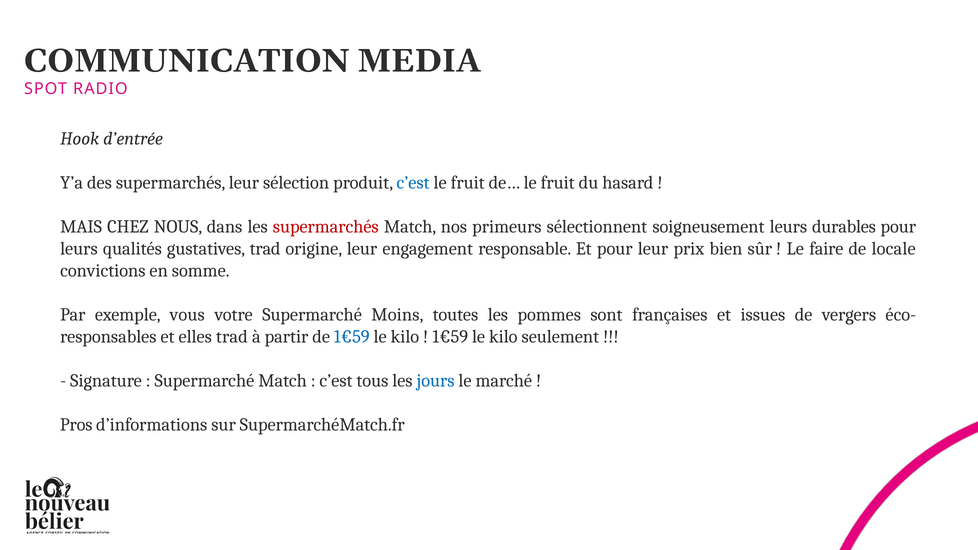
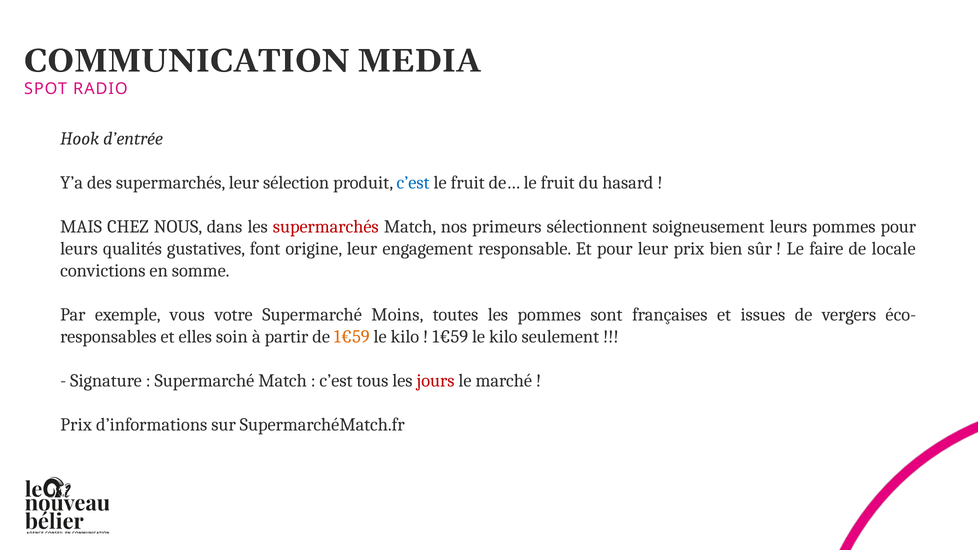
leurs durables: durables -> pommes (844, 227)
gustatives trad: trad -> font (265, 249)
elles trad: trad -> soin (232, 337)
1€59 colour: blue -> orange (352, 337)
jours colour: blue -> red (436, 381)
Pros: Pros -> Prix (76, 425)
